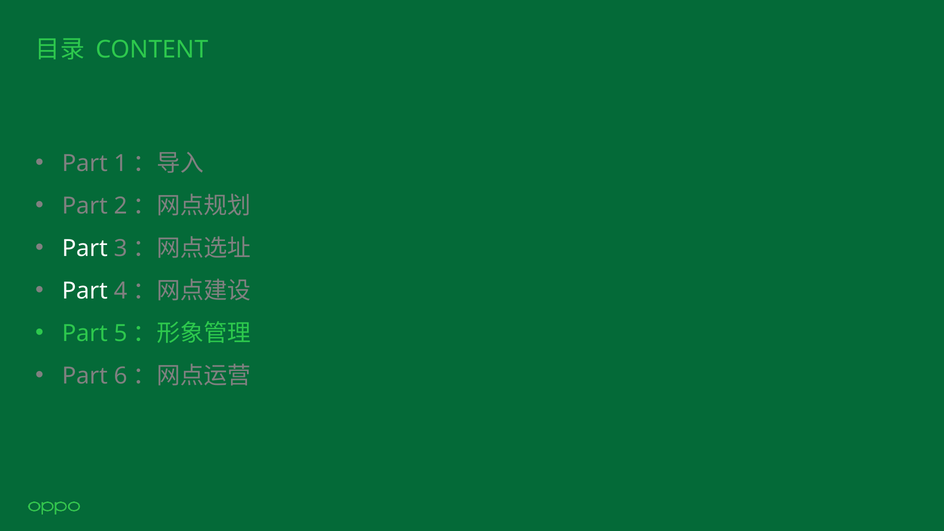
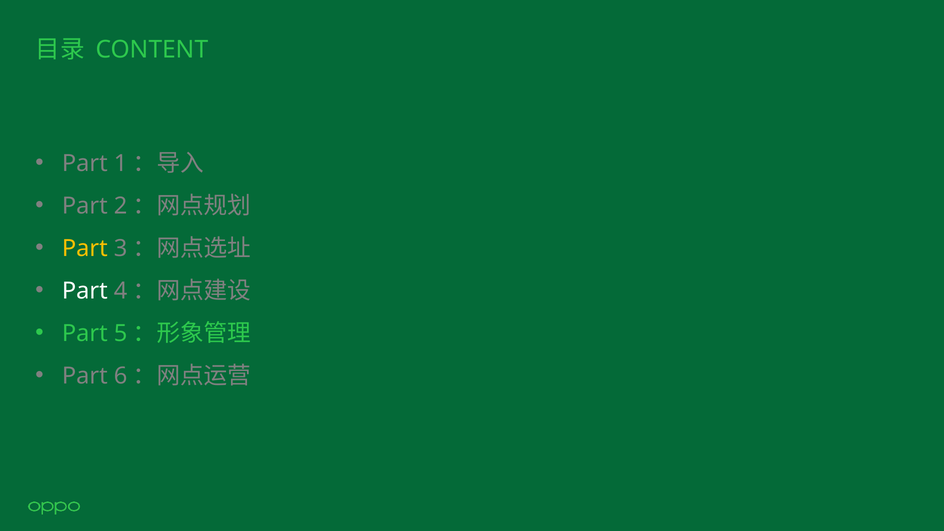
Part colour: white -> yellow (85, 248)
